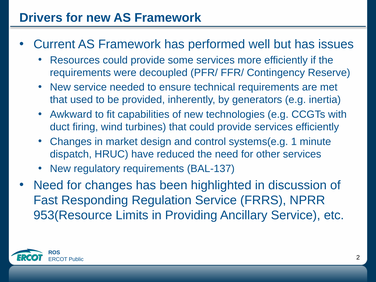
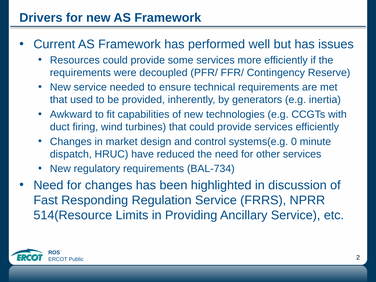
1: 1 -> 0 (294, 142)
BAL-137: BAL-137 -> BAL-734 (211, 169)
953(Resource: 953(Resource -> 514(Resource (73, 215)
